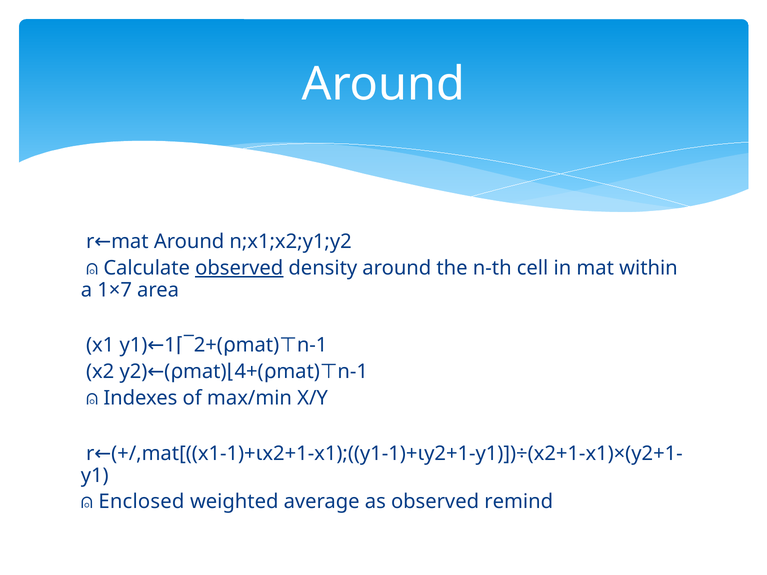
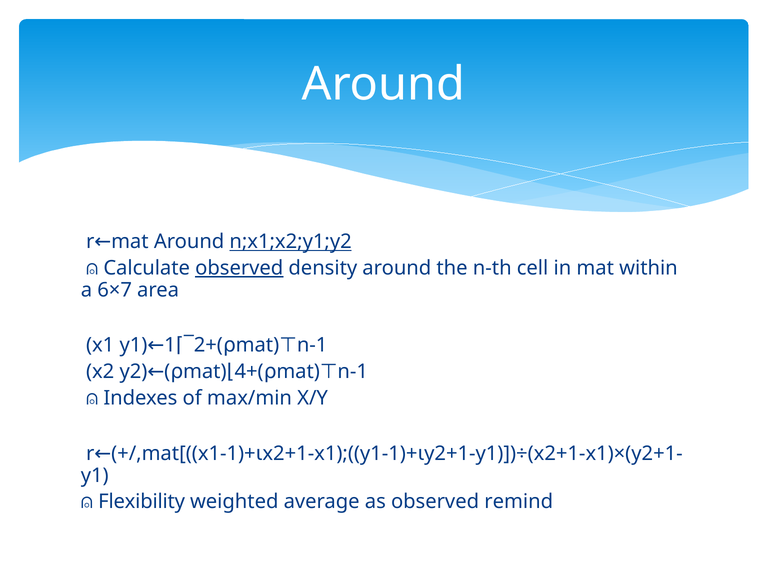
n;x1;x2;y1;y2 underline: none -> present (291, 242)
1×7: 1×7 -> 6×7 (115, 290)
Enclosed: Enclosed -> Flexibility (142, 502)
